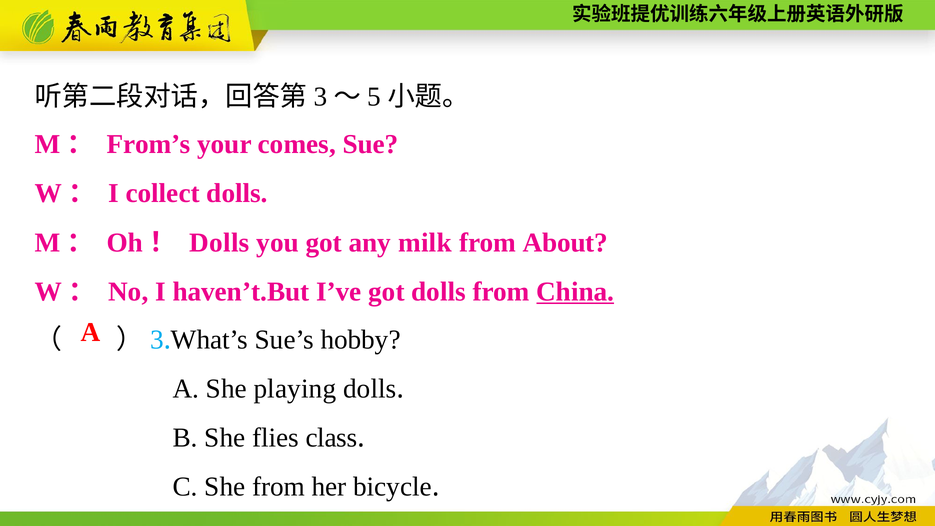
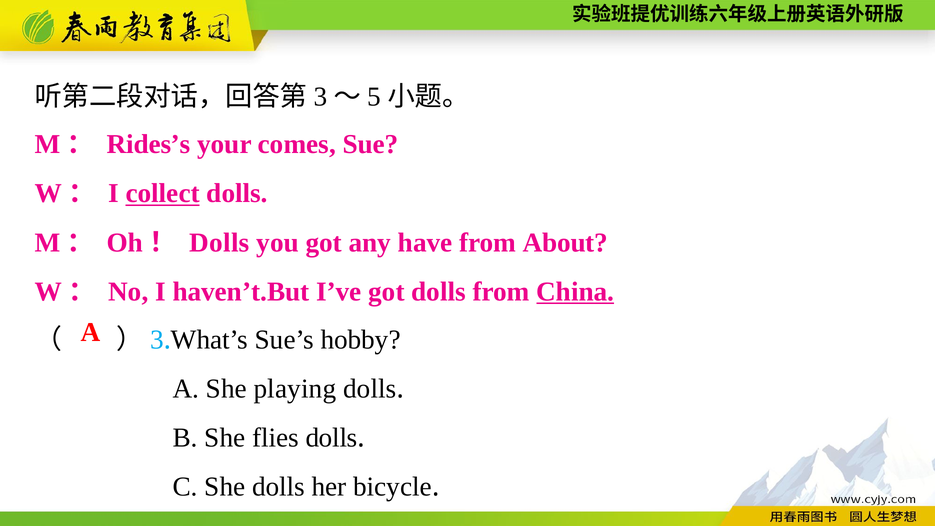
From’s: From’s -> Rides’s (149, 144)
collect underline: none -> present (163, 193)
milk: milk -> have (425, 243)
flies class: class -> dolls (331, 438)
She from: from -> dolls (278, 487)
